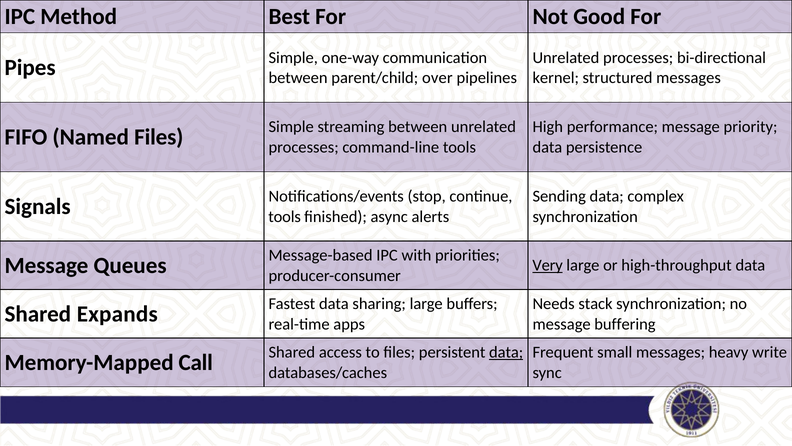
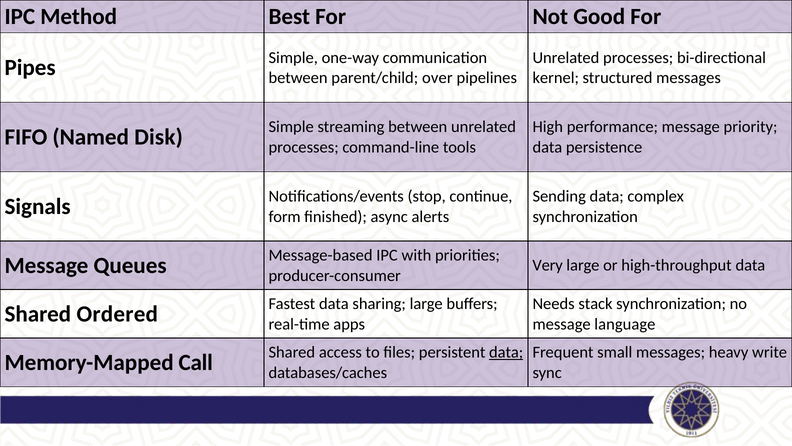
Named Files: Files -> Disk (159, 137)
tools: tools -> form (285, 216)
Very underline: present -> none (548, 265)
Expands: Expands -> Ordered (117, 314)
buffering: buffering -> language (625, 324)
